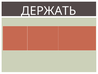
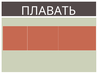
ДЕРЖАТЬ: ДЕРЖАТЬ -> ПЛАВАТЬ (49, 11)
